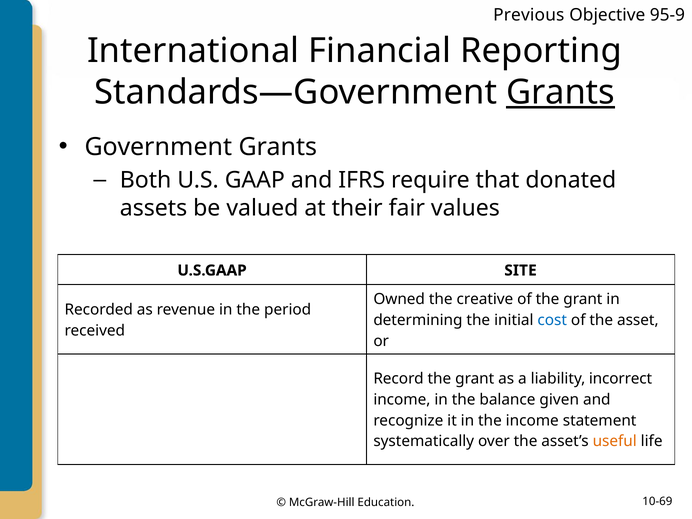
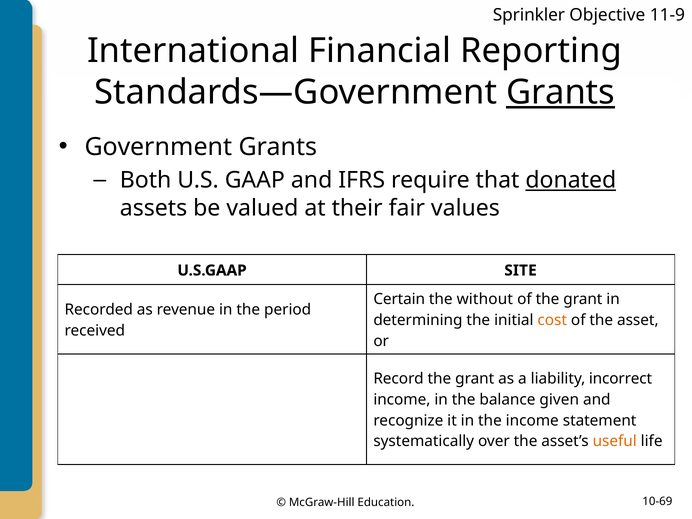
Previous: Previous -> Sprinkler (529, 15)
95-9: 95-9 -> 11-9 (667, 15)
donated underline: none -> present (571, 180)
Owned: Owned -> Certain (399, 299)
creative: creative -> without (485, 299)
cost colour: blue -> orange (552, 320)
